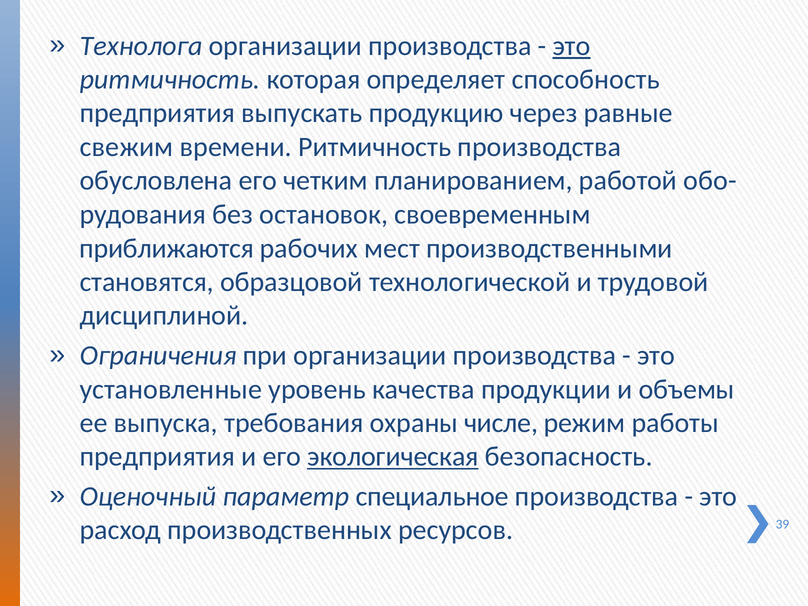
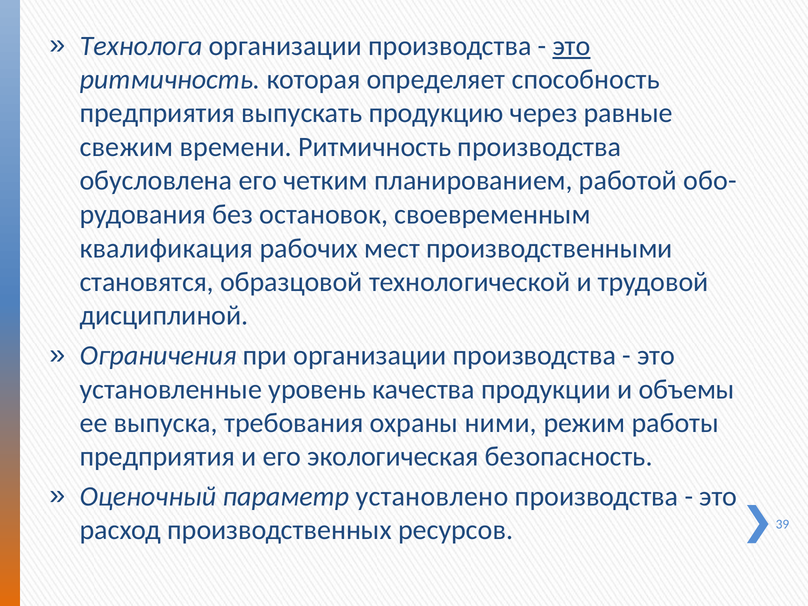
приближаются: приближаются -> квалификация (167, 248)
числе: числе -> ними (501, 423)
экологическая underline: present -> none (393, 457)
специальное: специальное -> установлено (432, 497)
